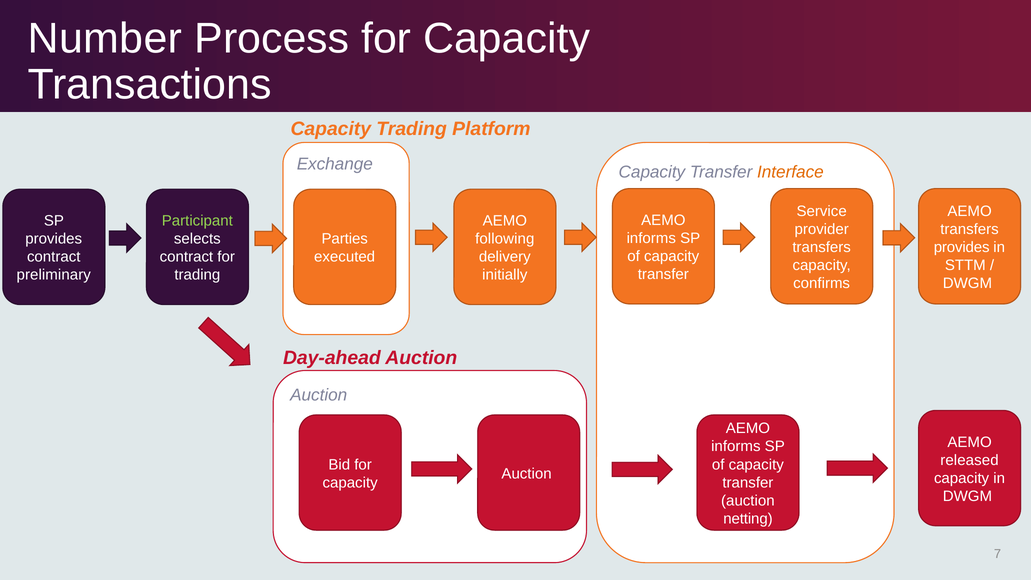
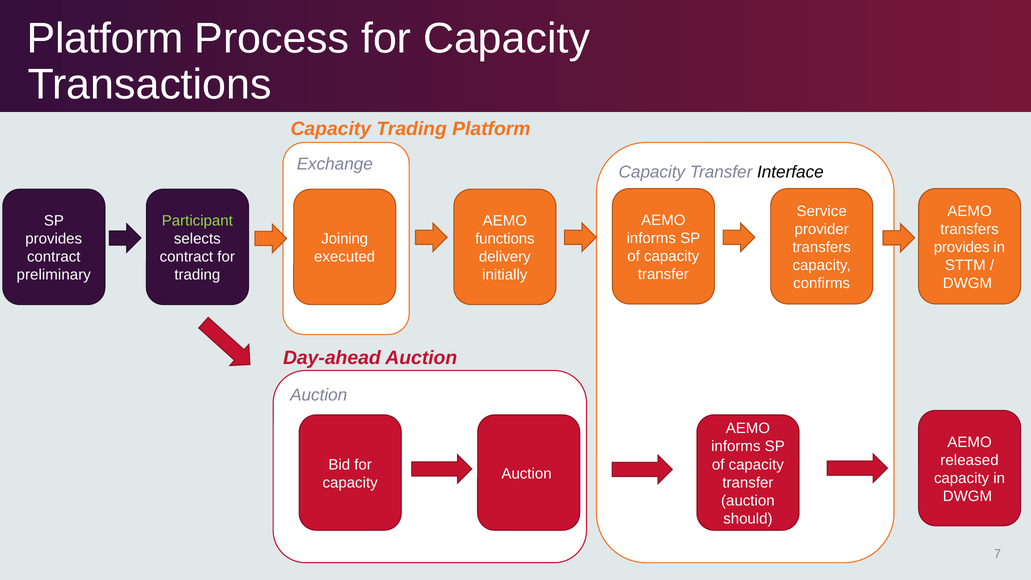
Number: Number -> Platform (105, 38)
Interface colour: orange -> black (790, 172)
Parties: Parties -> Joining (345, 239)
following: following -> functions (505, 239)
netting: netting -> should (748, 519)
